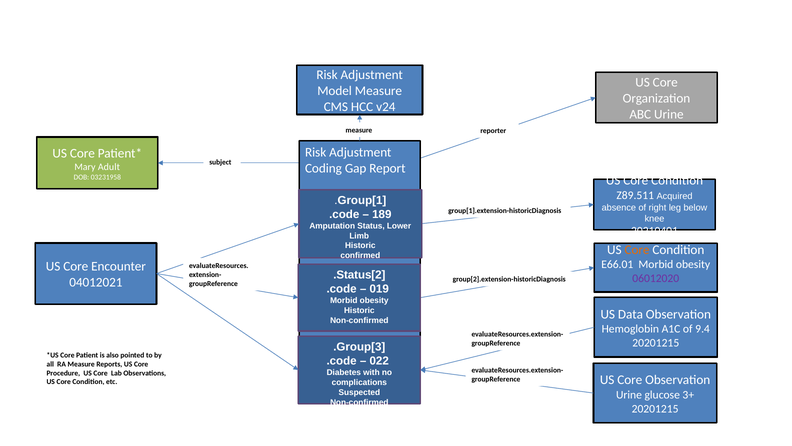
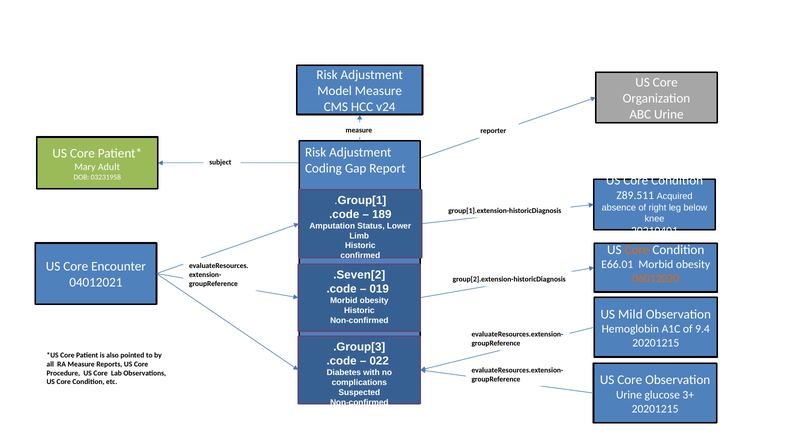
.Status[2: .Status[2 -> .Seven[2 (359, 275)
06012020 colour: purple -> orange (656, 278)
Data: Data -> Mild (630, 314)
